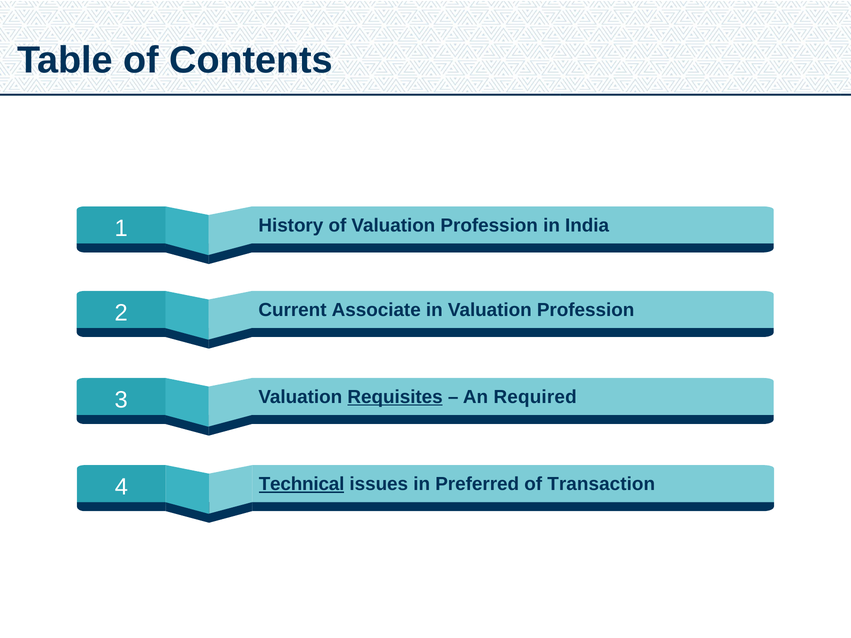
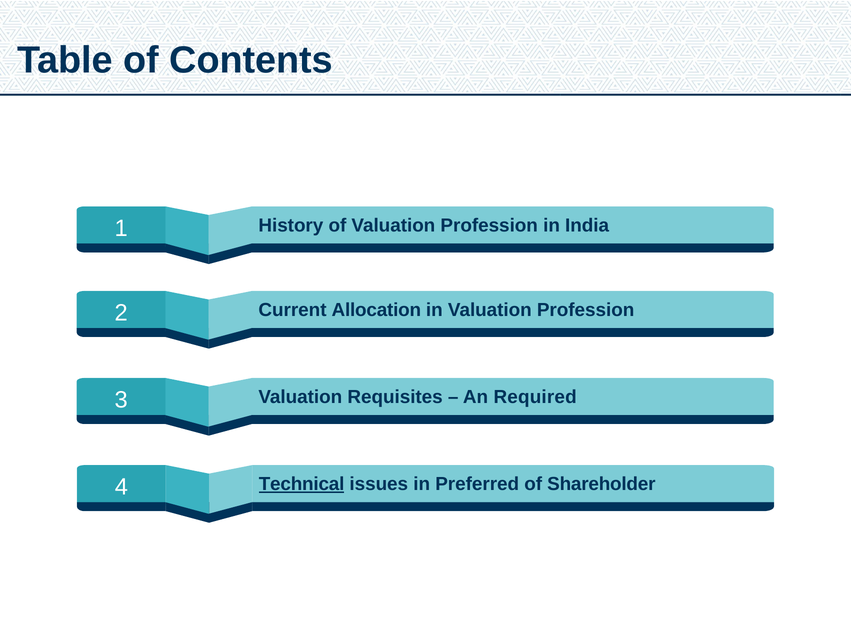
Associate: Associate -> Allocation (376, 310)
Requisites underline: present -> none (395, 397)
Transaction: Transaction -> Shareholder (601, 484)
